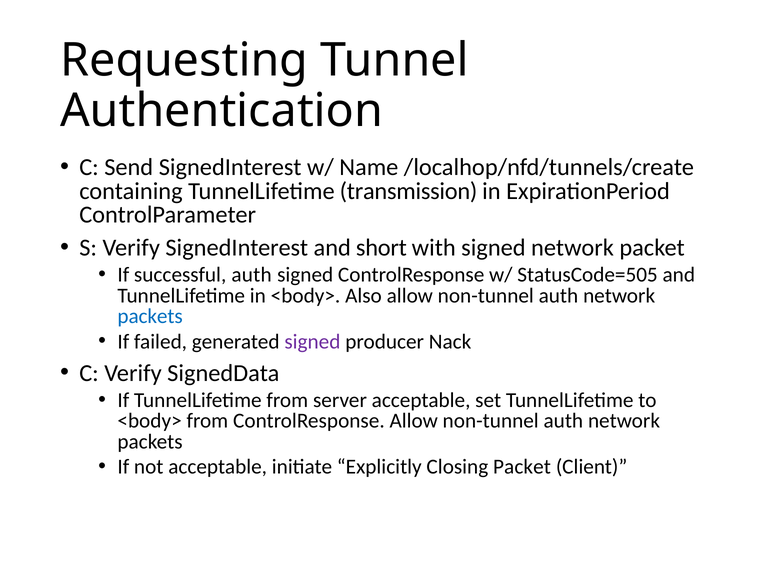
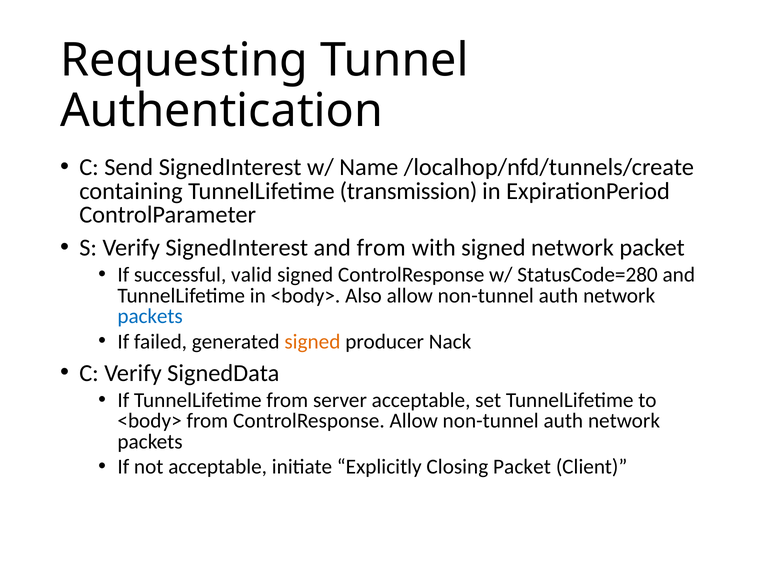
and short: short -> from (381, 248)
successful auth: auth -> valid (252, 275)
StatusCode=505: StatusCode=505 -> StatusCode=280 (588, 275)
signed colour: purple -> orange (312, 342)
